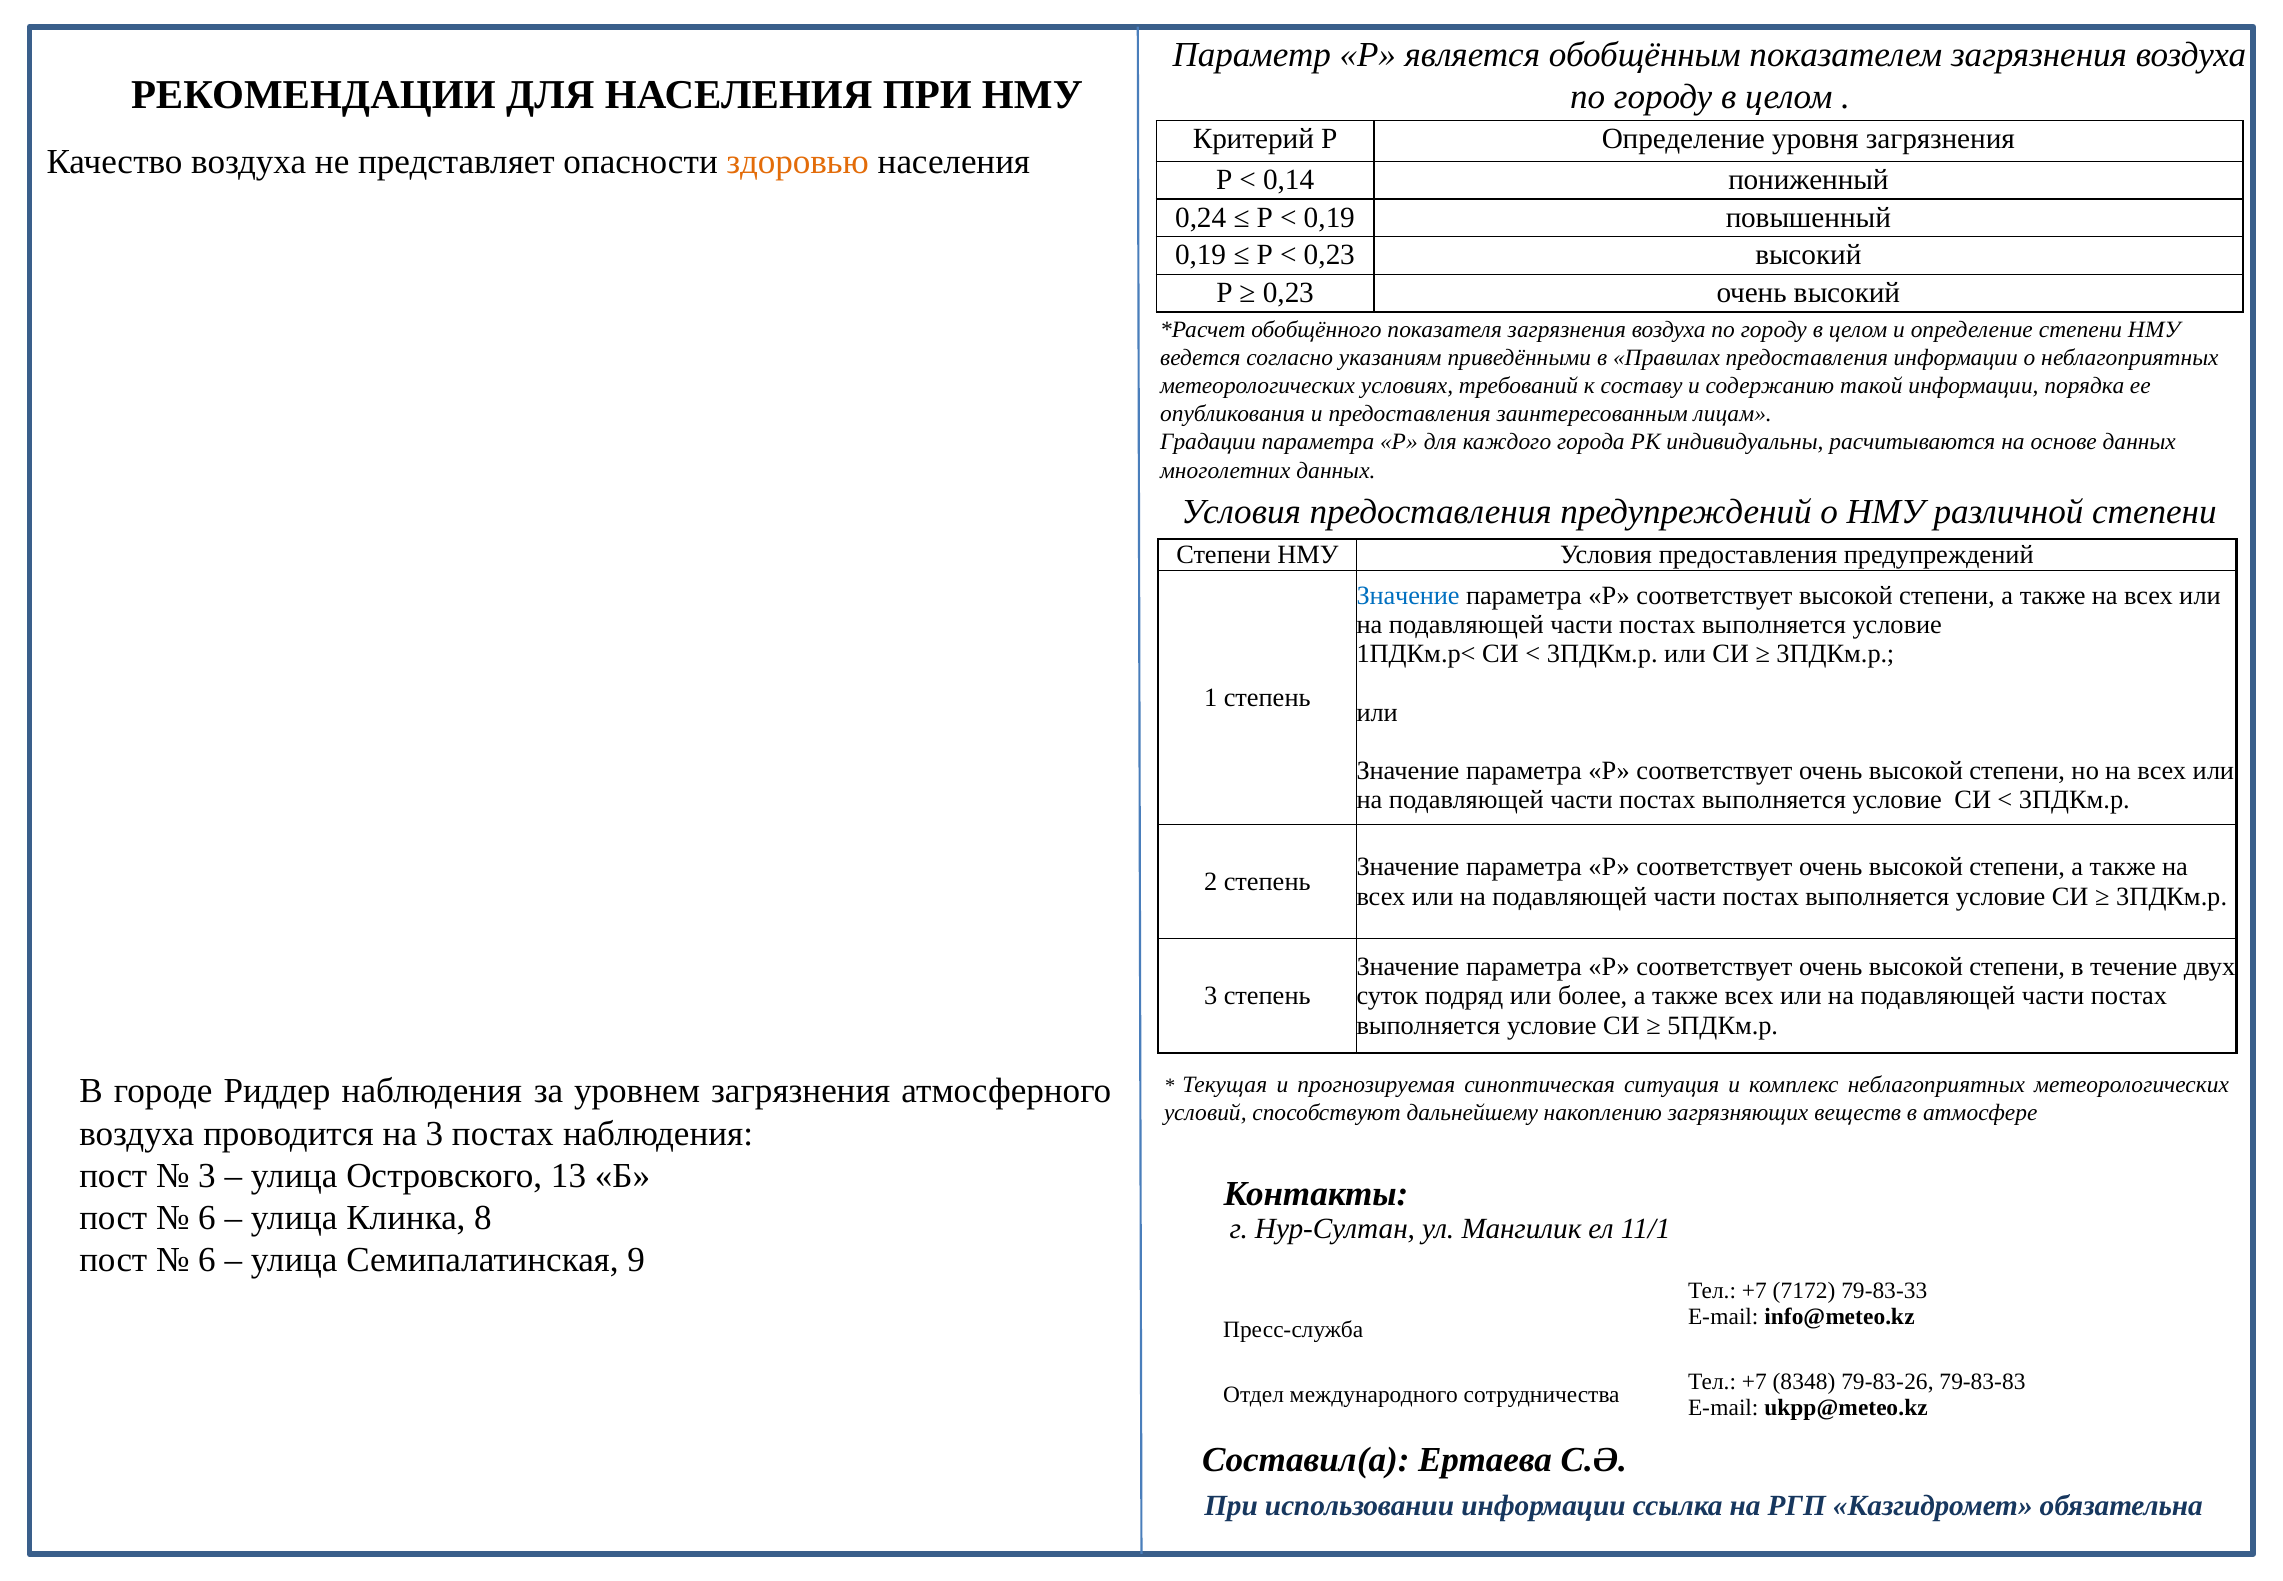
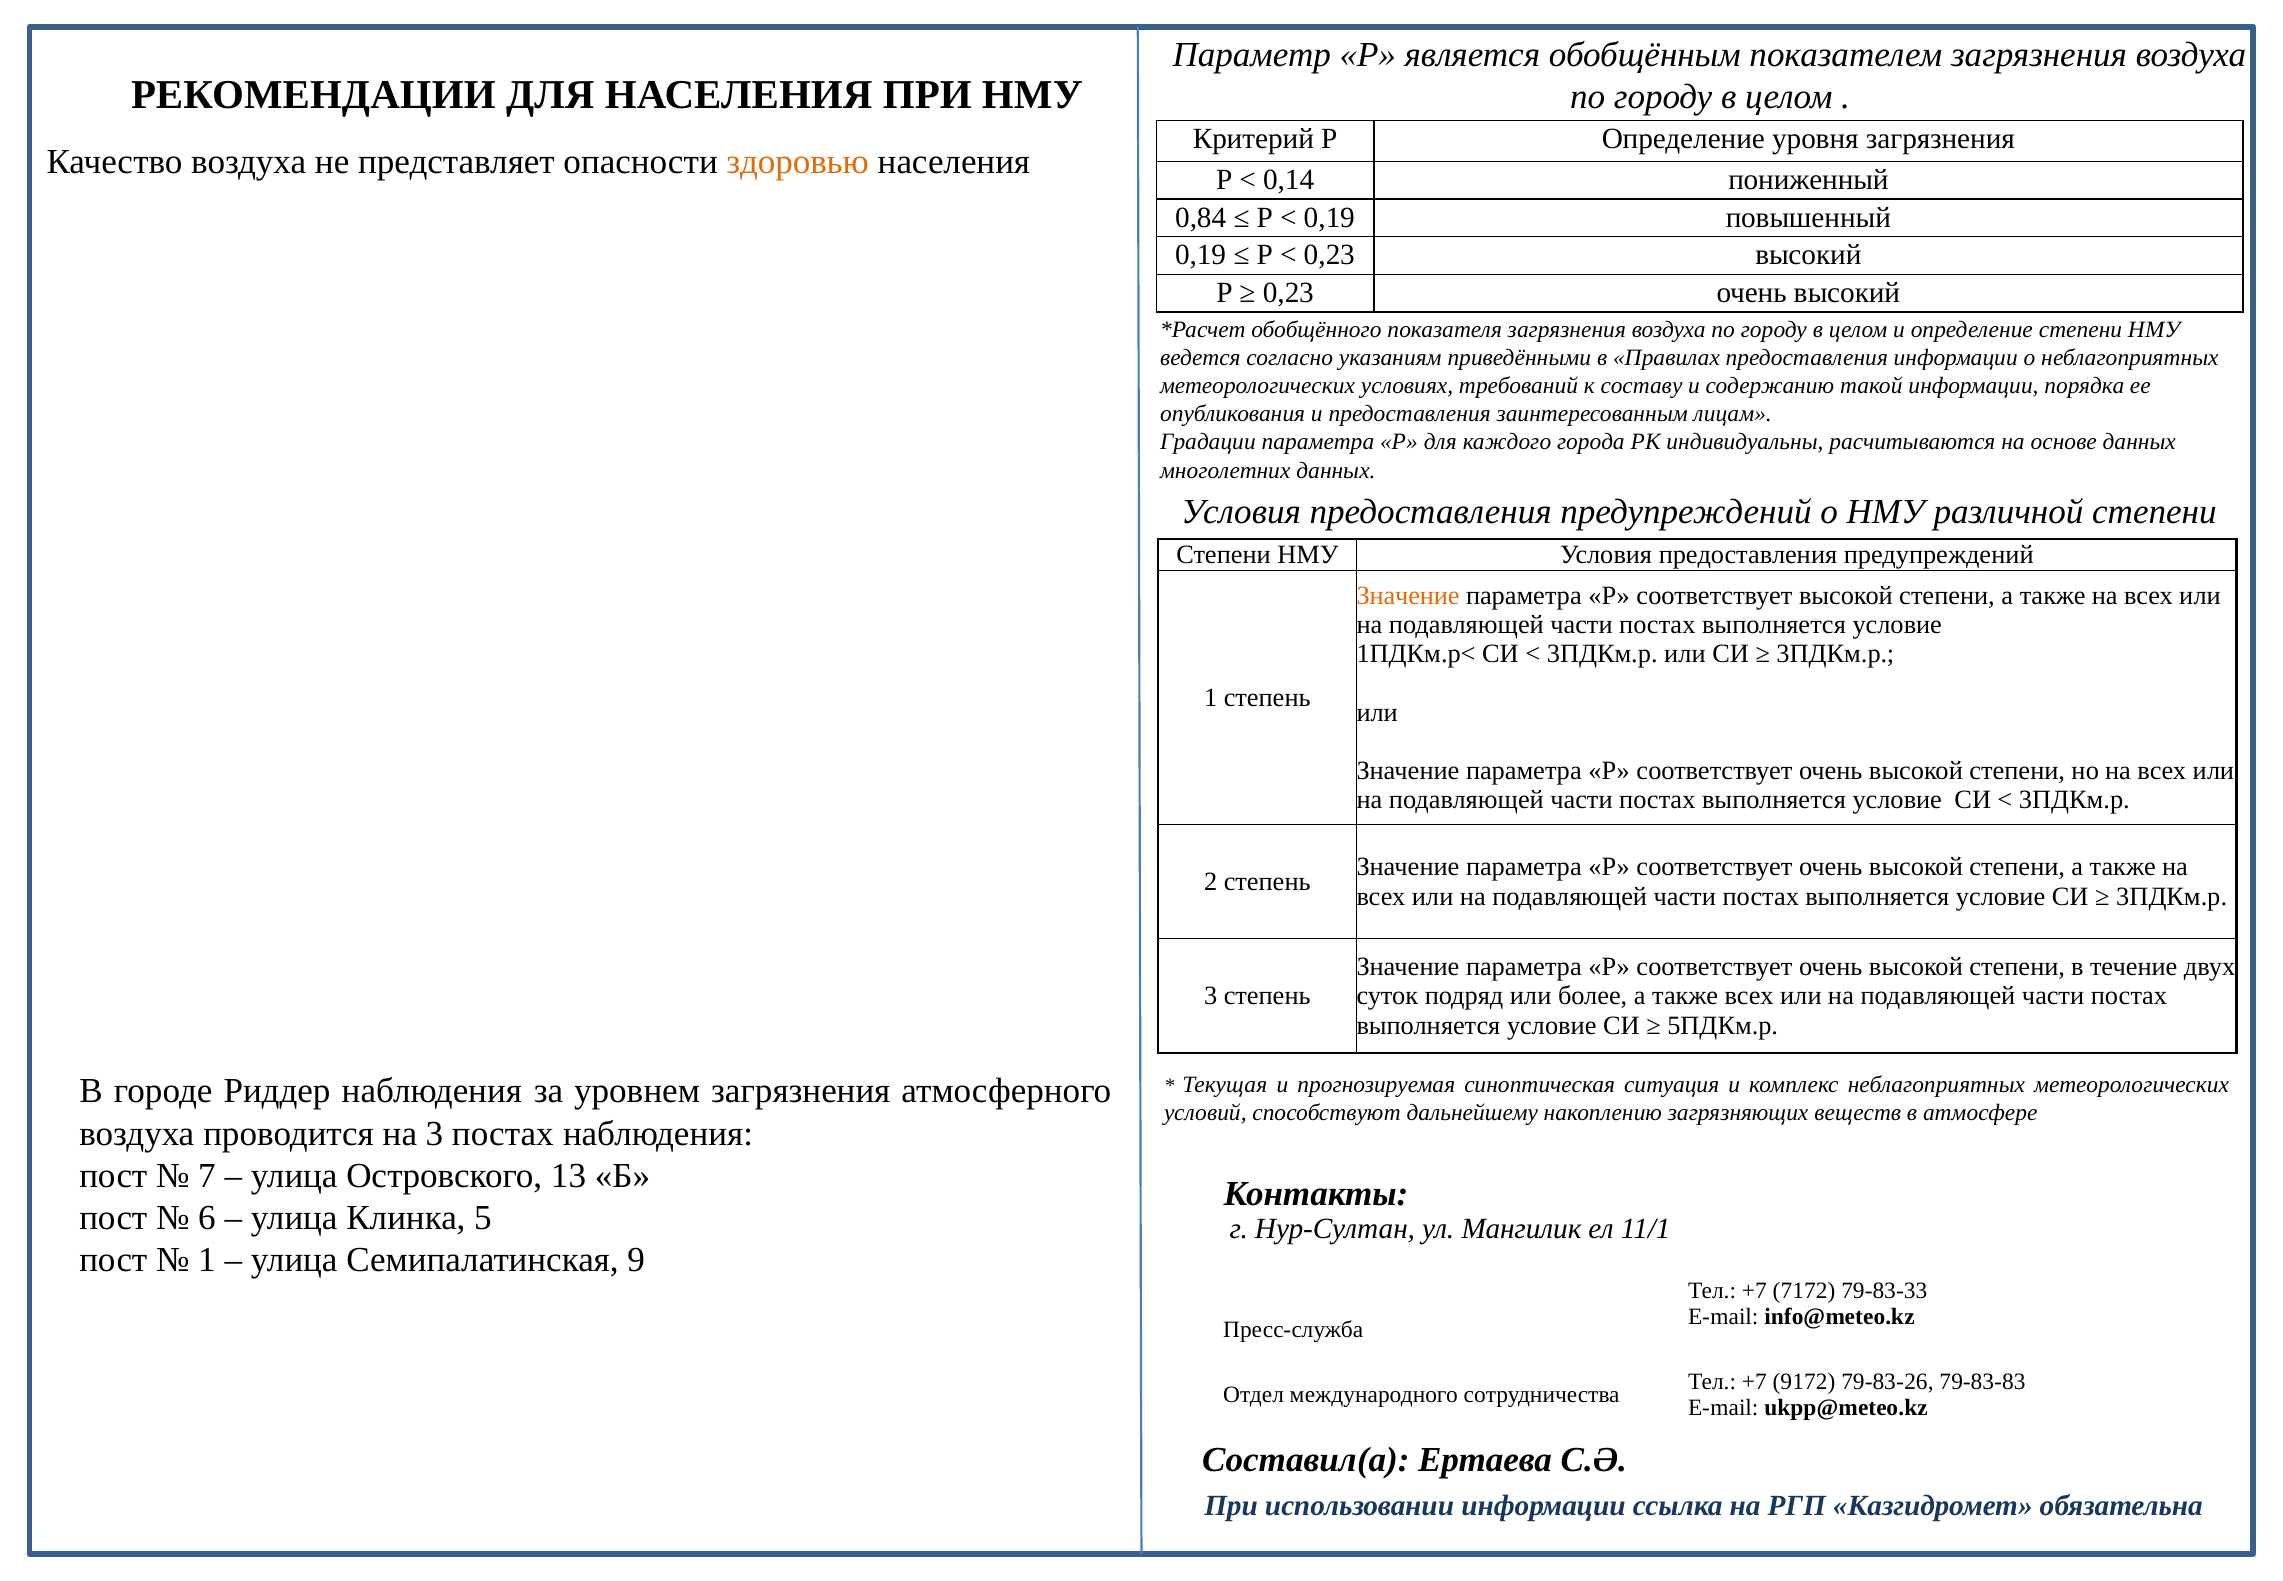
0,24: 0,24 -> 0,84 (1201, 217)
Значение colour: blue -> orange (1408, 595)
3: 3 -> 7 (207, 1175)
8: 8 -> 5 (483, 1217)
6: 6 -> 1 (207, 1260)
8348: 8348 -> 9172 (1804, 1382)
